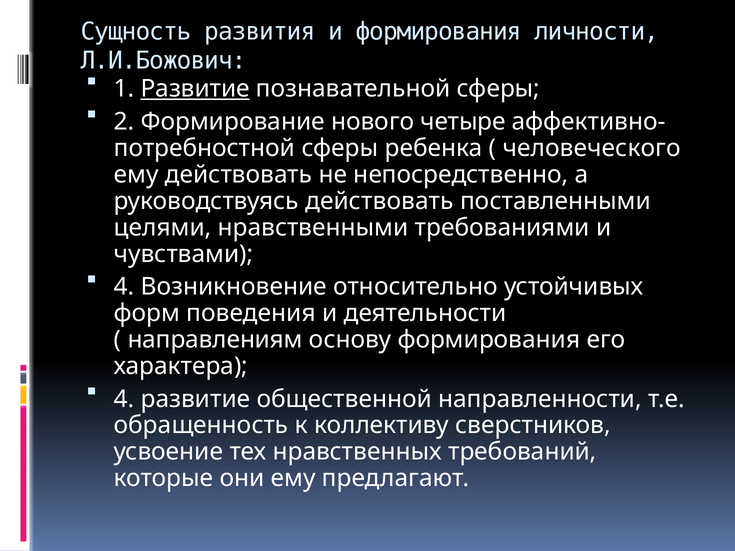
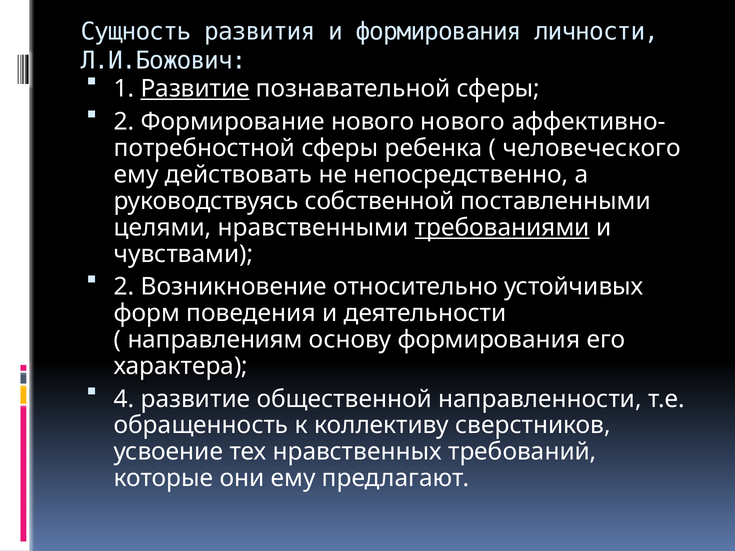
нового четыре: четыре -> нового (463, 122)
руководствуясь действовать: действовать -> собственной (380, 201)
требованиями underline: none -> present (502, 228)
4: 4 -> 2 (124, 287)
